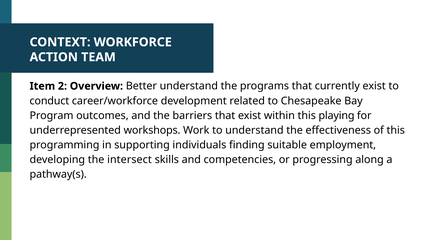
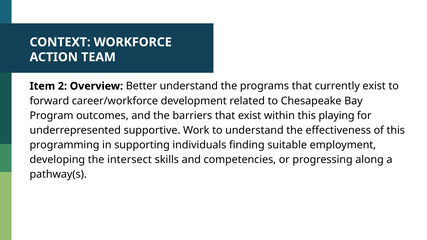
conduct: conduct -> forward (49, 101)
workshops: workshops -> supportive (152, 130)
